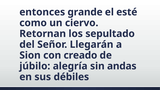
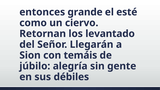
sepultado: sepultado -> levantado (110, 34)
creado: creado -> temáis (80, 55)
andas: andas -> gente (122, 66)
